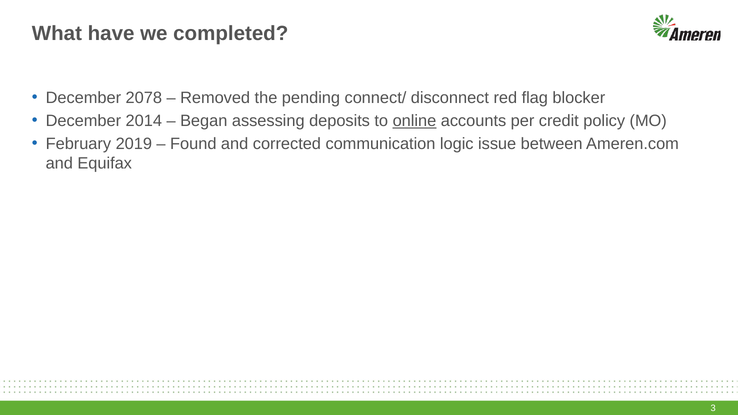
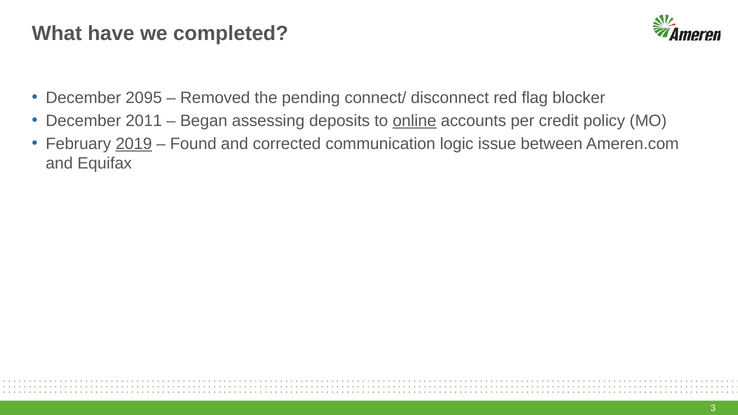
2078: 2078 -> 2095 (144, 98)
2014: 2014 -> 2011 (144, 121)
2019 underline: none -> present (134, 144)
